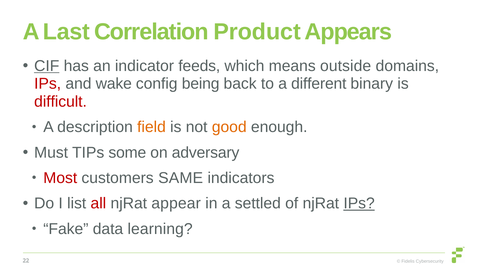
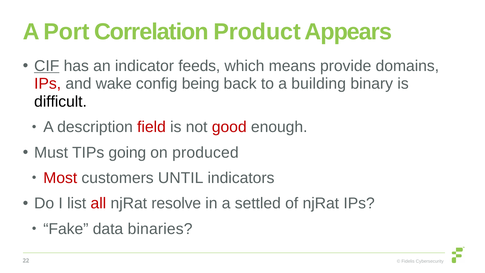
Last: Last -> Port (66, 32)
outside: outside -> provide (346, 66)
different: different -> building (319, 84)
difficult colour: red -> black (61, 102)
field colour: orange -> red (151, 127)
good colour: orange -> red (229, 127)
some: some -> going (127, 152)
adversary: adversary -> produced (205, 152)
SAME: SAME -> UNTIL (181, 178)
appear: appear -> resolve (176, 203)
IPs underline: present -> none (359, 203)
learning: learning -> binaries (160, 229)
